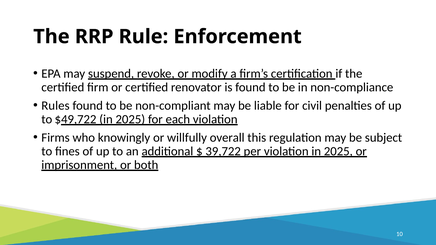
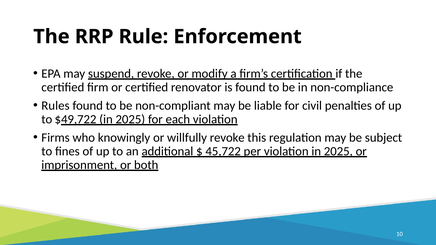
willfully overall: overall -> revoke (227, 138)
39,722: 39,722 -> 45,722 (223, 151)
